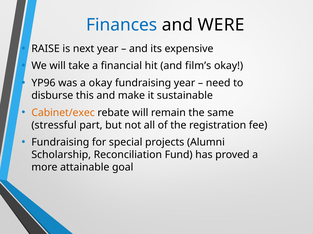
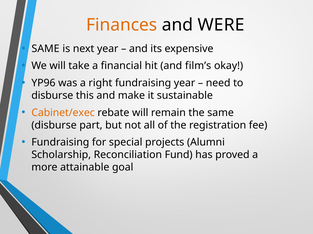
Finances colour: blue -> orange (122, 25)
RAISE: RAISE -> SAME (46, 49)
a okay: okay -> right (100, 83)
stressful: stressful -> disburse (54, 125)
